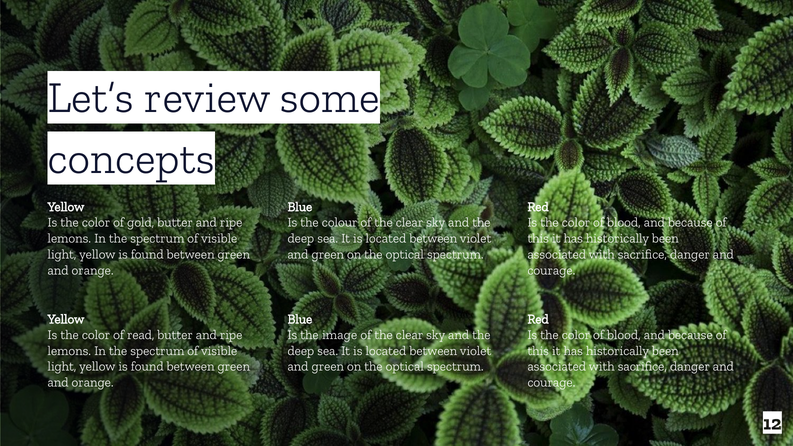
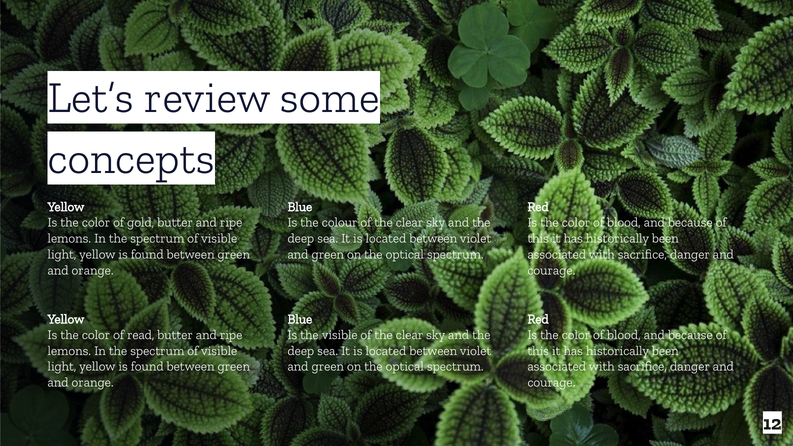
the image: image -> visible (340, 335)
